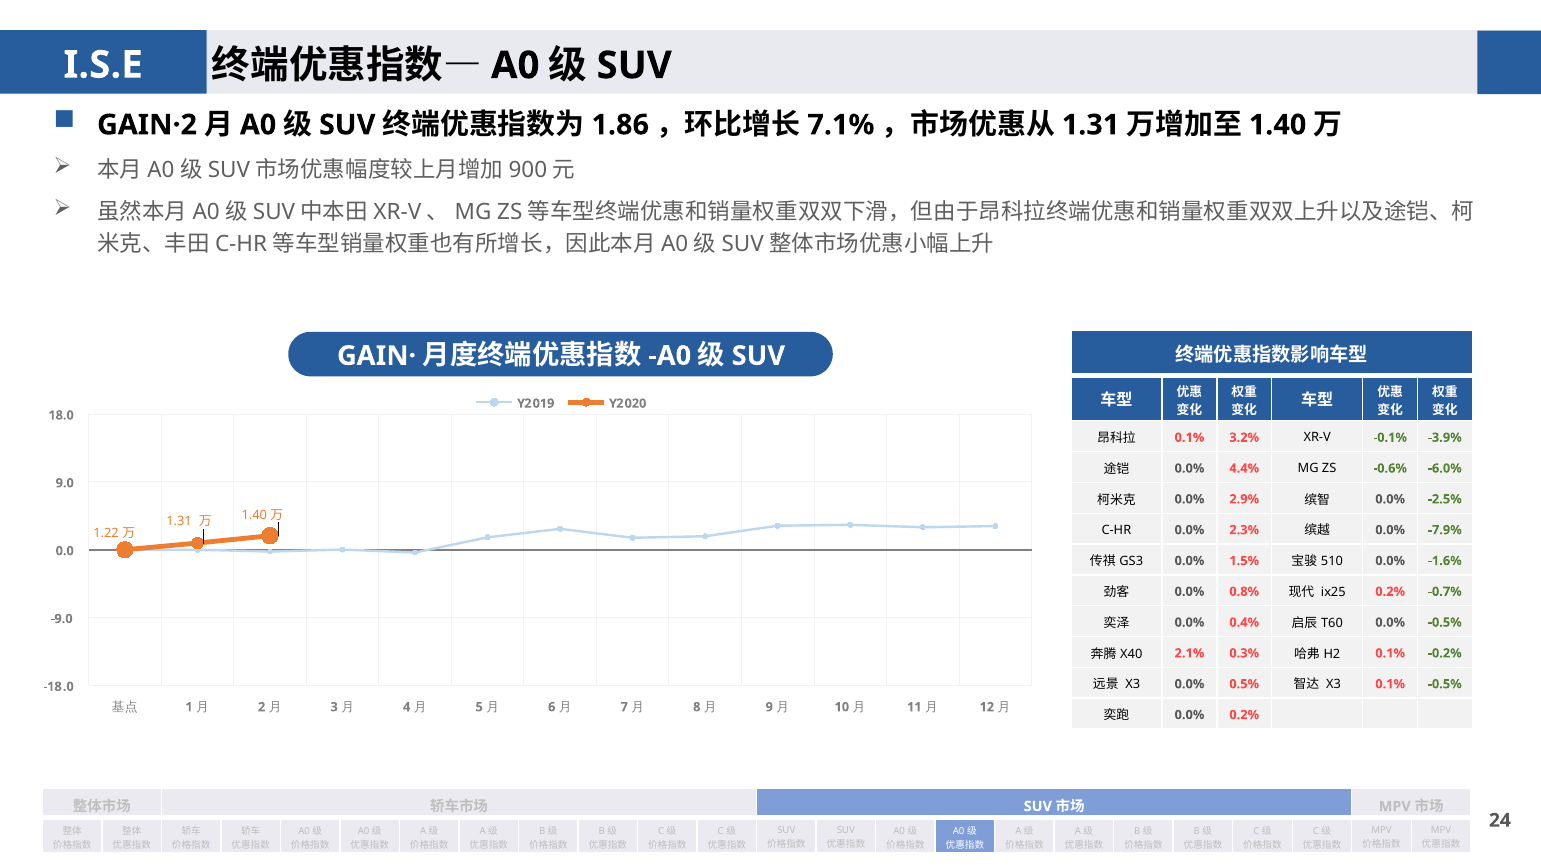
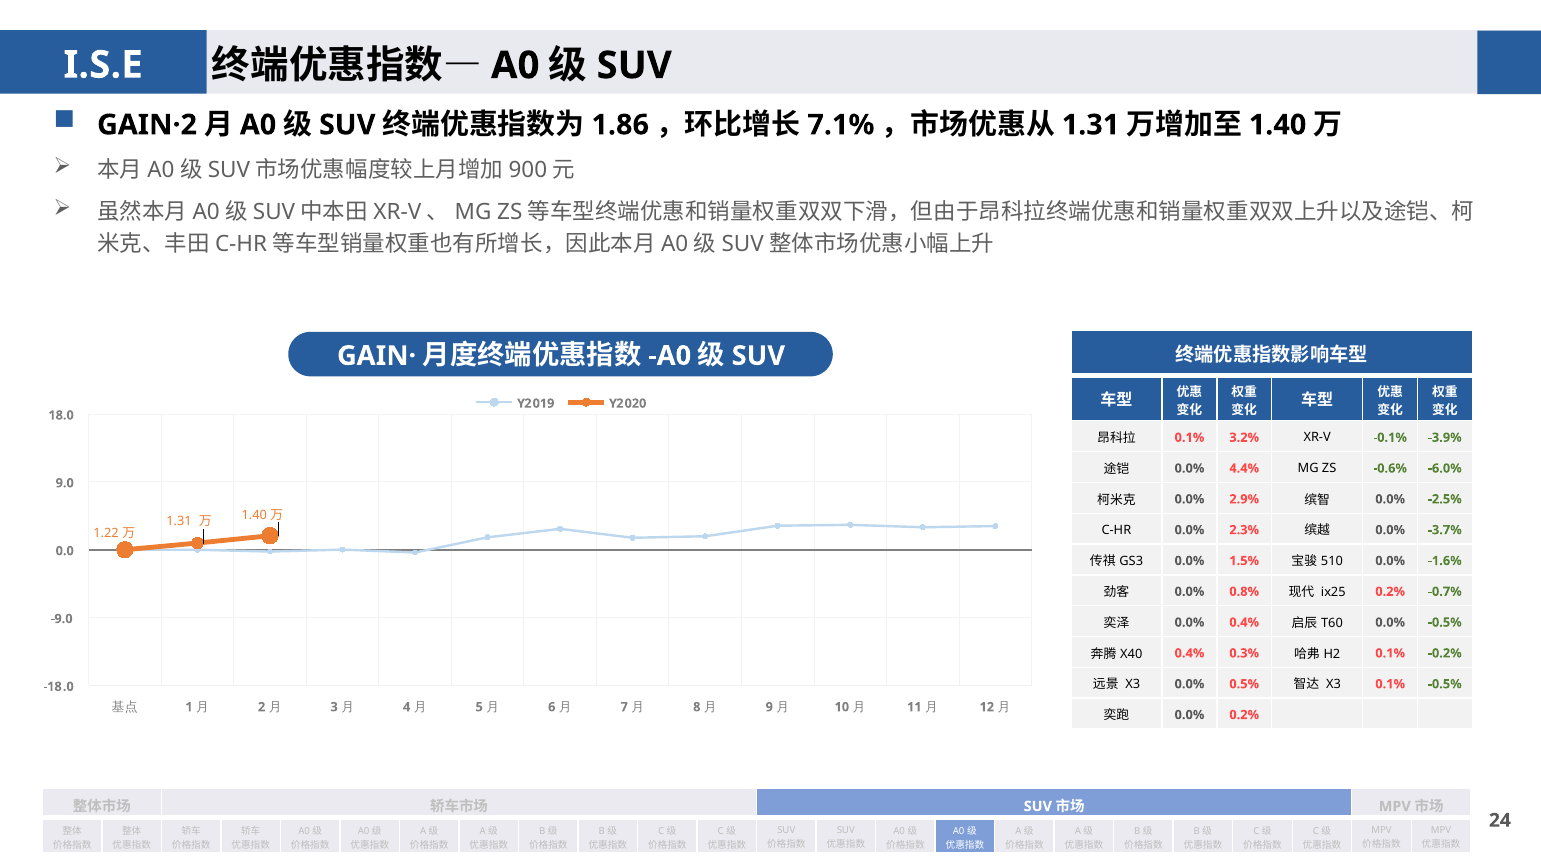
-7.9%: -7.9% -> -3.7% (1445, 530)
2.1%: 2.1% -> 0.4% (1189, 653)
